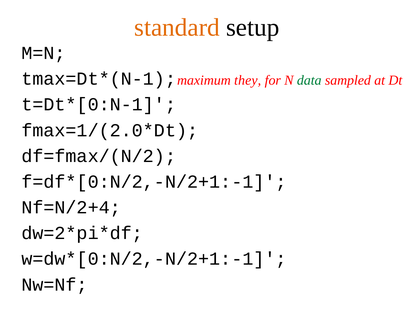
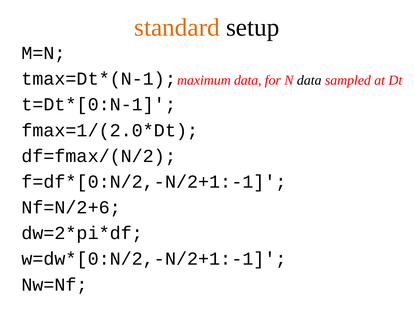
maximum they: they -> data (248, 80)
data colour: green -> black (309, 80)
Nf=N/2+4: Nf=N/2+4 -> Nf=N/2+6 (71, 208)
